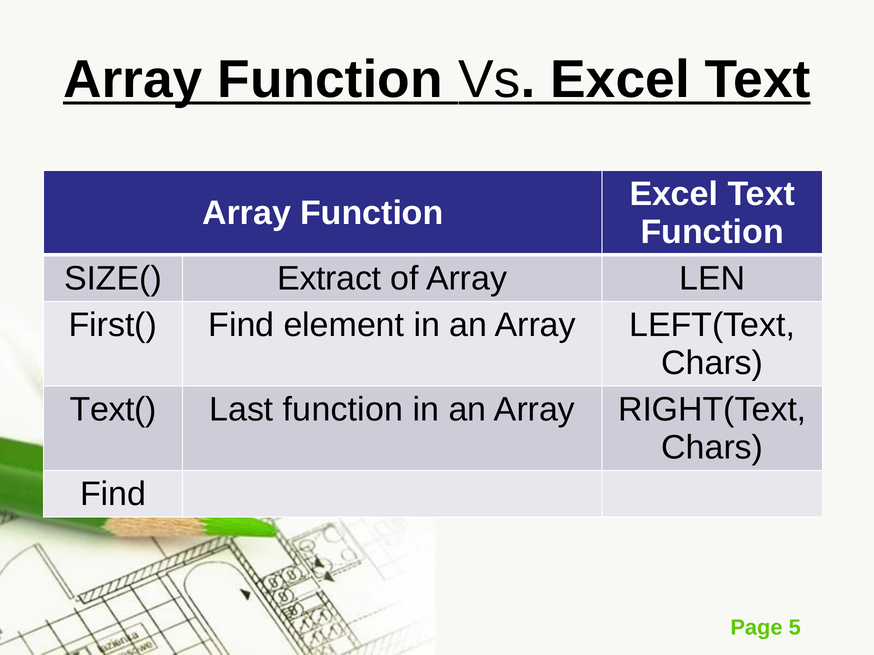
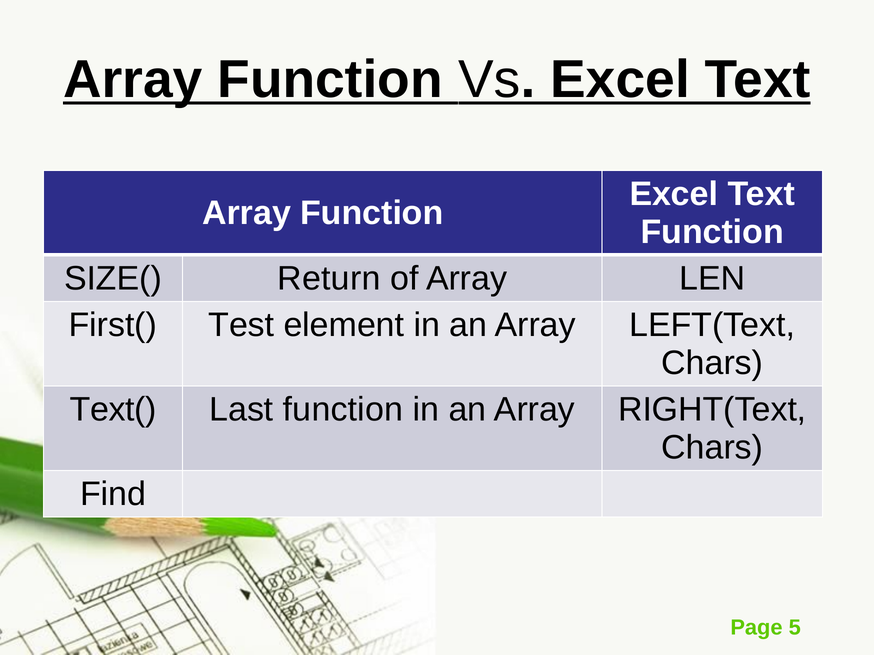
Extract: Extract -> Return (329, 279)
First( Find: Find -> Test (241, 325)
